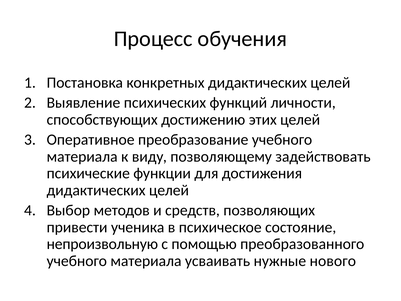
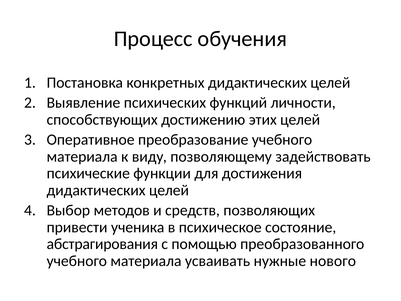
непроизвольную: непроизвольную -> абстрагирования (102, 244)
